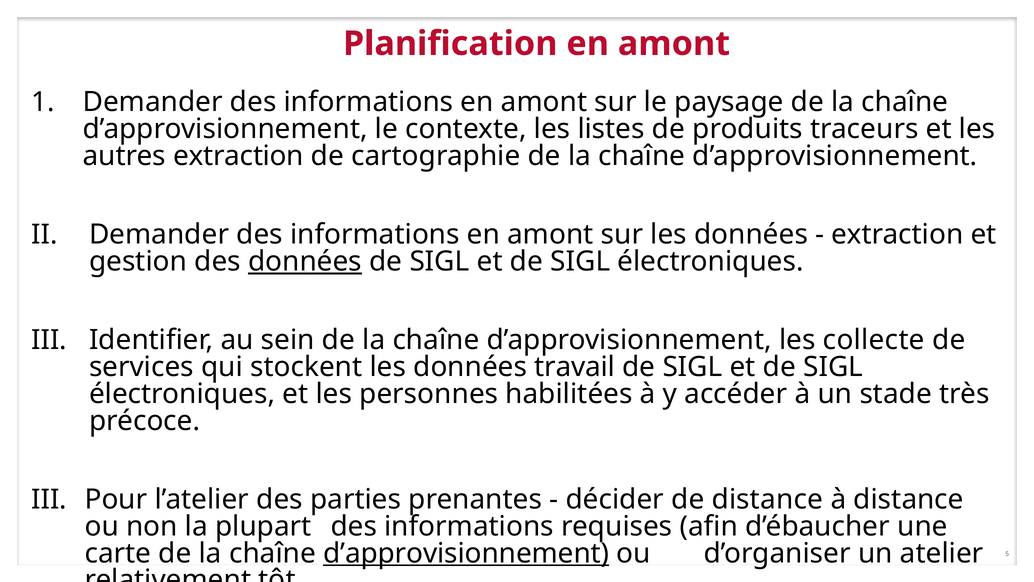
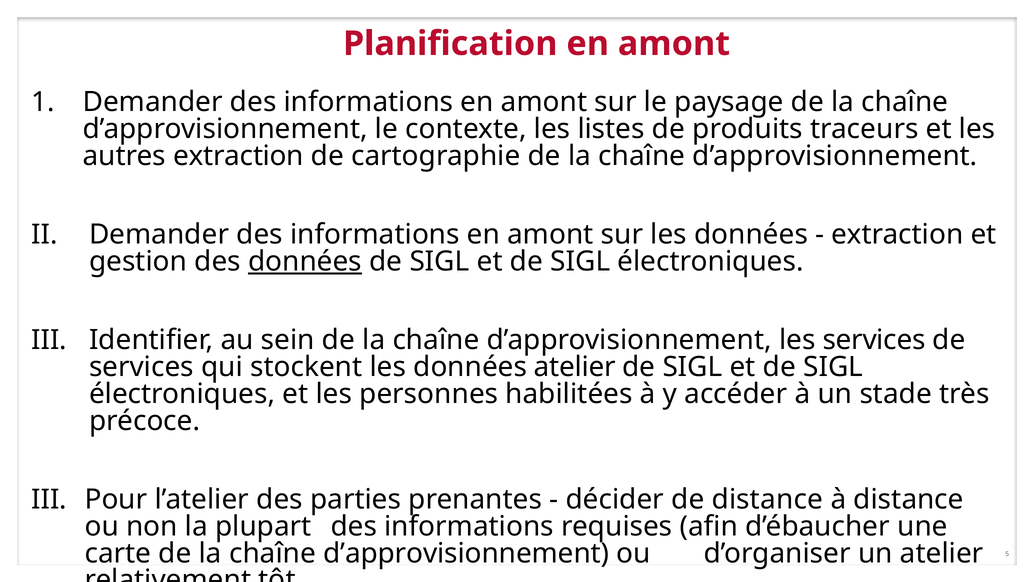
les collecte: collecte -> services (874, 340)
données travail: travail -> atelier (575, 367)
d’approvisionnement underline: present -> none (466, 553)
